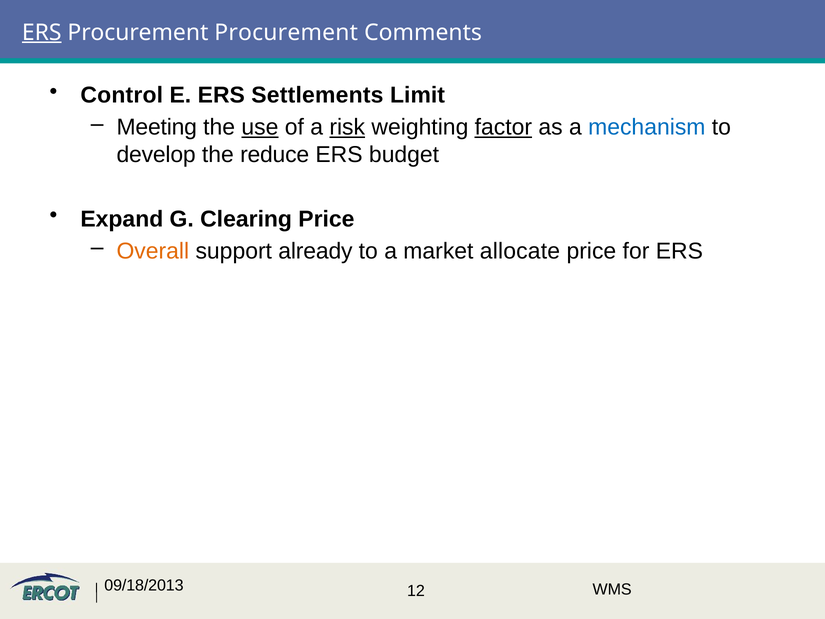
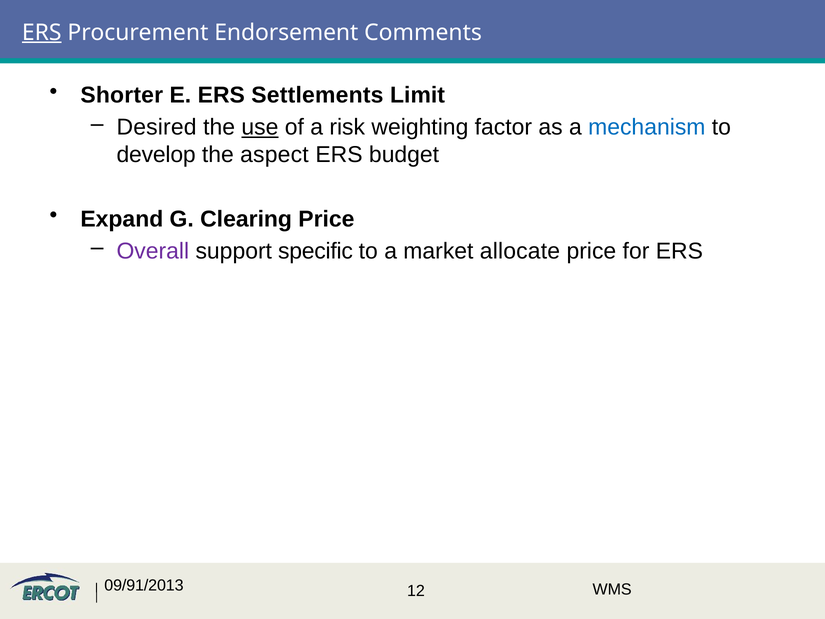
Procurement Procurement: Procurement -> Endorsement (286, 33)
Control: Control -> Shorter (122, 95)
Meeting: Meeting -> Desired (157, 127)
risk underline: present -> none (347, 127)
factor underline: present -> none (503, 127)
reduce: reduce -> aspect (274, 155)
Overall colour: orange -> purple (153, 251)
already: already -> specific (315, 251)
09/18/2013: 09/18/2013 -> 09/91/2013 (144, 585)
